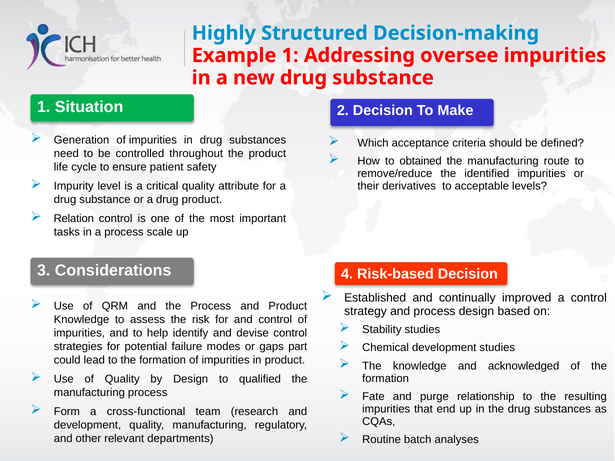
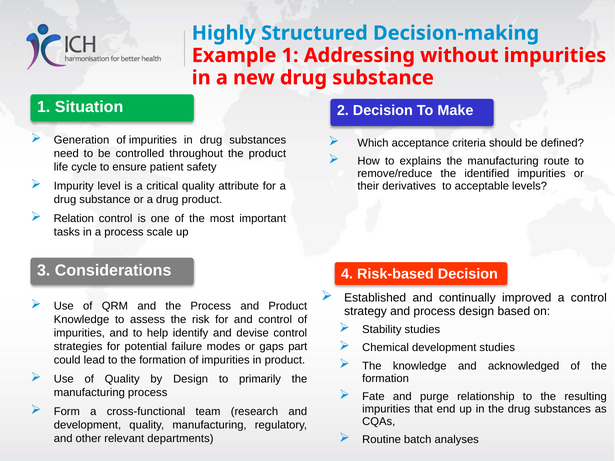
oversee: oversee -> without (459, 55)
obtained: obtained -> explains (421, 161)
qualified: qualified -> primarily (260, 379)
